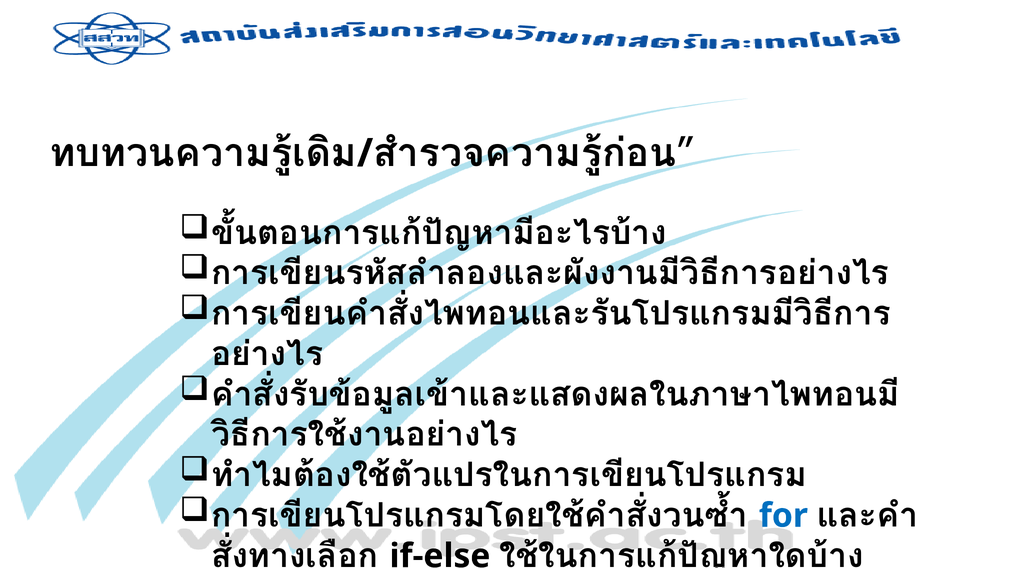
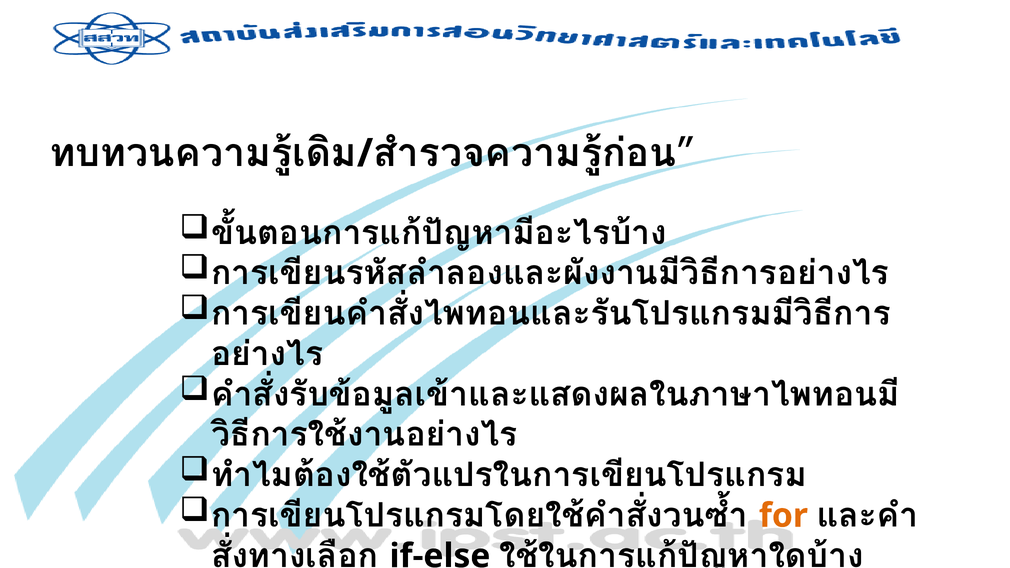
for colour: blue -> orange (783, 516)
